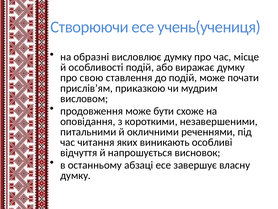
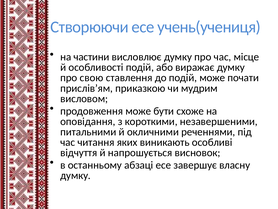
образні: образні -> частини (91, 57)
